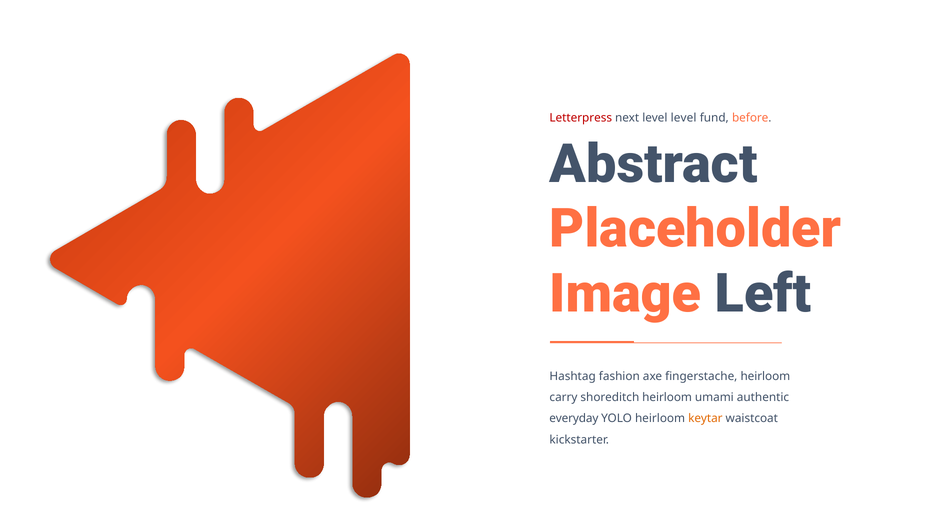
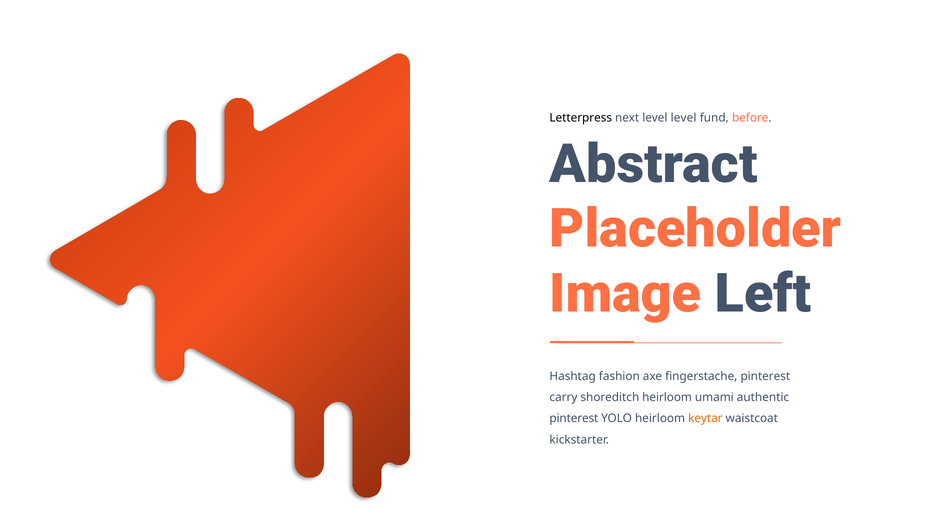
Letterpress colour: red -> black (581, 118)
fingerstache heirloom: heirloom -> pinterest (765, 377)
everyday: everyday -> pinterest (574, 419)
